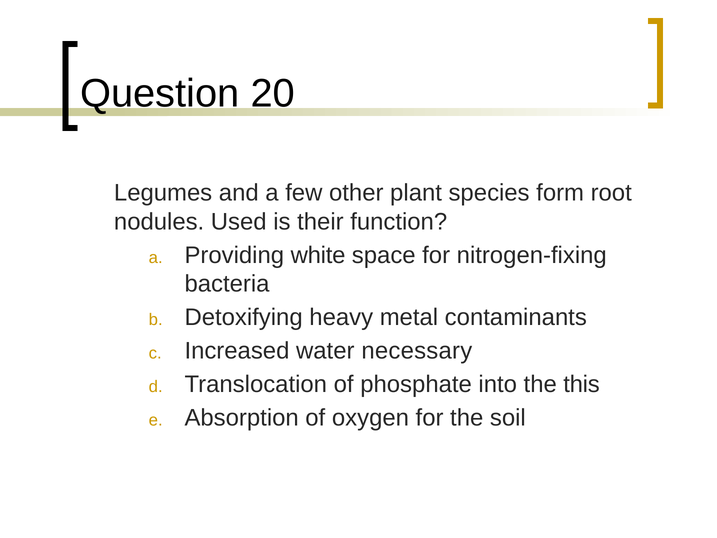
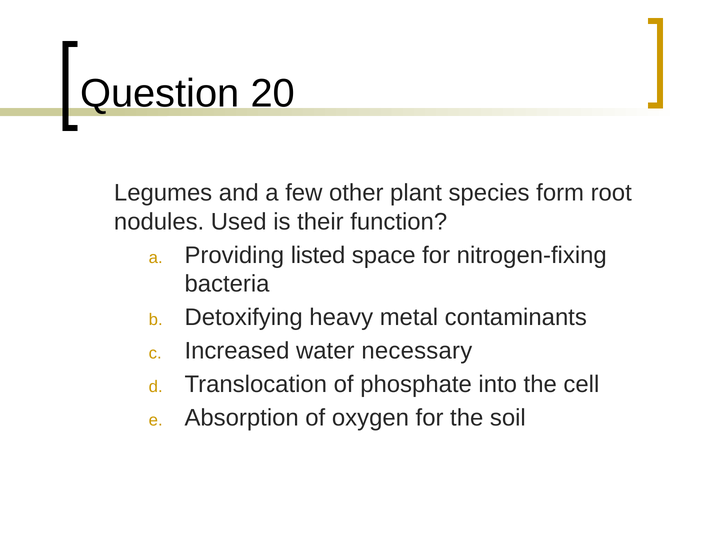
white: white -> listed (318, 255)
this: this -> cell (581, 384)
